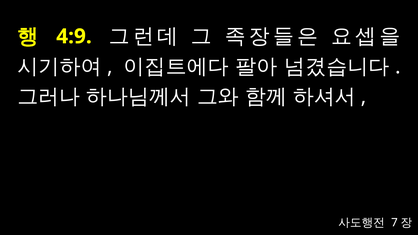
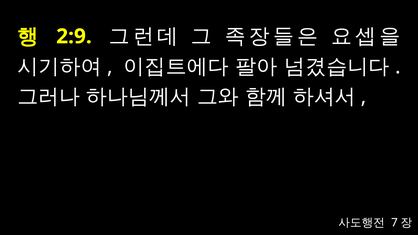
4:9: 4:9 -> 2:9 (74, 36)
